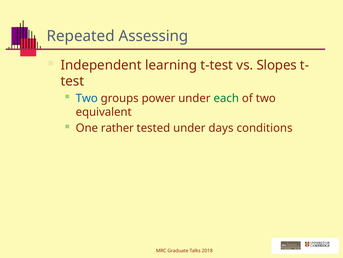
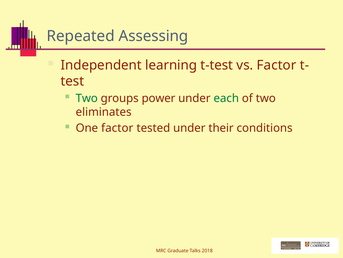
vs Slopes: Slopes -> Factor (277, 65)
Two colour: blue -> green (87, 98)
equivalent: equivalent -> eliminates (104, 112)
One rather: rather -> factor (117, 128)
days: days -> their (221, 128)
